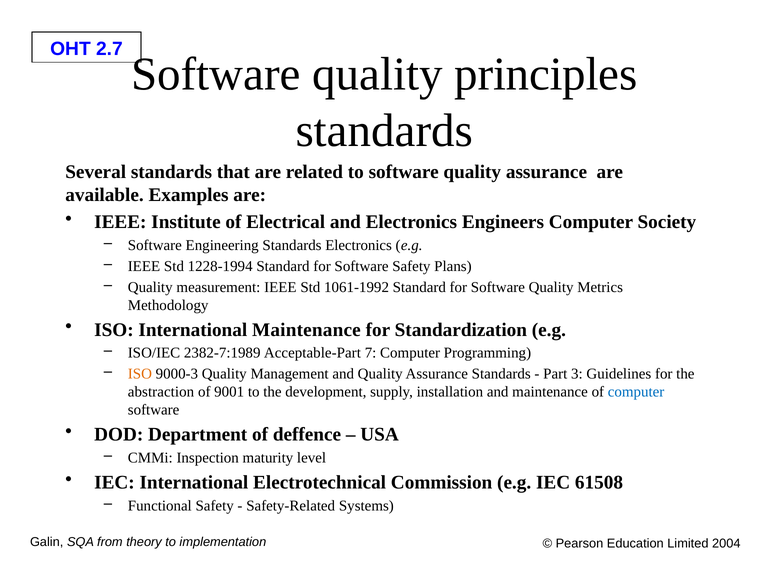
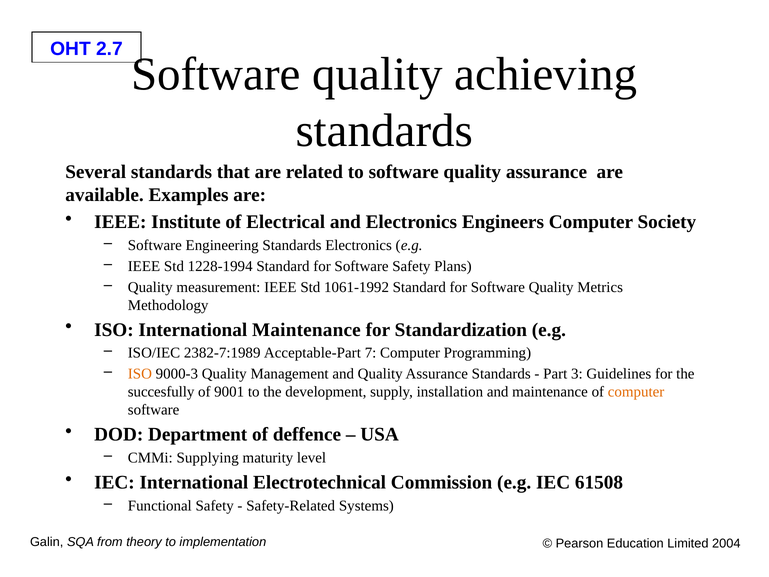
principles: principles -> achieving (546, 74)
abstraction: abstraction -> succesfully (161, 392)
computer colour: blue -> orange (636, 392)
Inspection: Inspection -> Supplying (208, 458)
